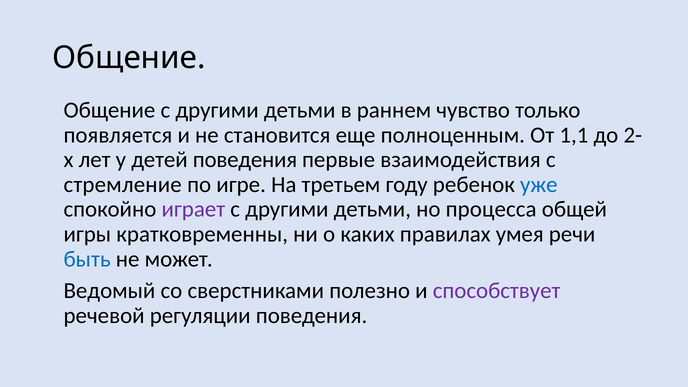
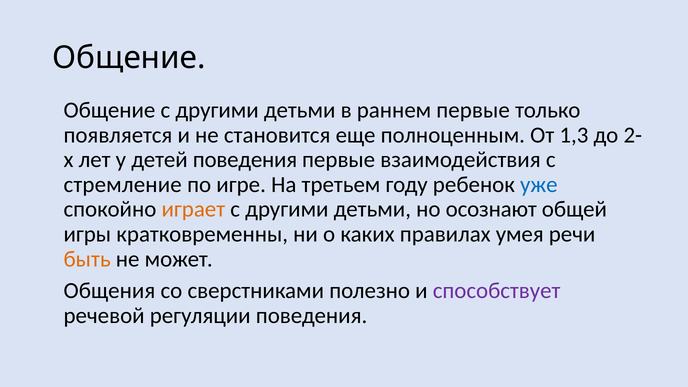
раннем чувство: чувство -> первые (473, 110)
1,1: 1,1 -> 1,3 (574, 135)
играет colour: purple -> orange (193, 209)
процесса: процесса -> осознают (491, 209)
быть colour: blue -> orange (87, 259)
Ведомый: Ведомый -> Общения (109, 291)
